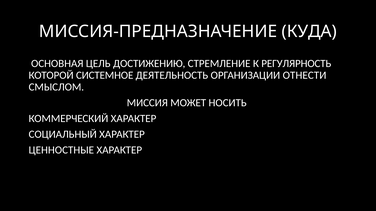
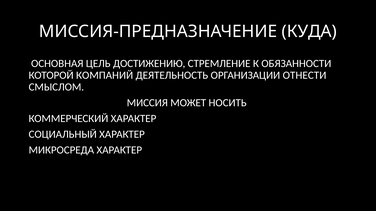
РЕГУЛЯРНОСТЬ: РЕГУЛЯРНОСТЬ -> ОБЯЗАННОСТИ (296, 64)
СИСТЕМНОЕ: СИСТЕМНОЕ -> КОМПАНИЙ (105, 75)
ЦЕННОСТНЫЕ: ЦЕННОСТНЫЕ -> МИКРОСРЕДА (61, 150)
